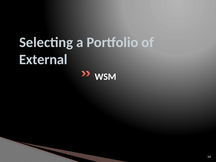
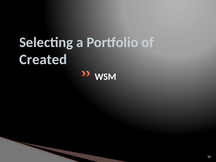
External: External -> Created (43, 60)
